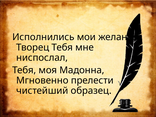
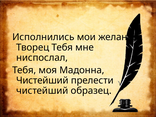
Мгновенно: Мгновенно -> Чистейший (42, 80)
